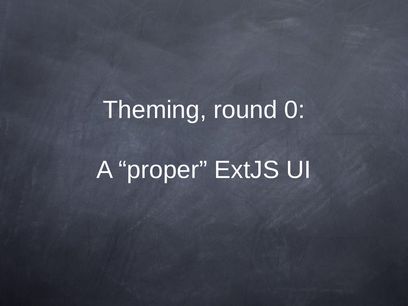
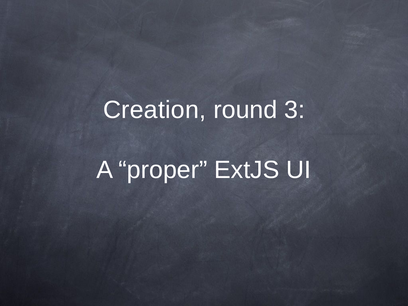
Theming: Theming -> Creation (155, 110)
0: 0 -> 3 (295, 110)
